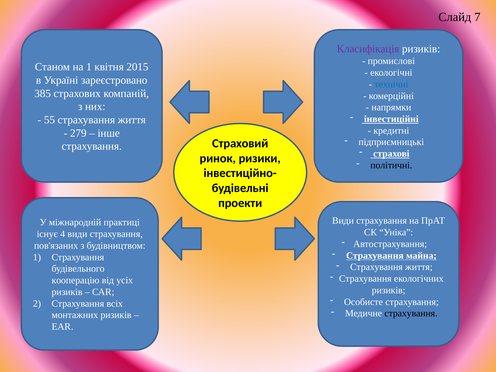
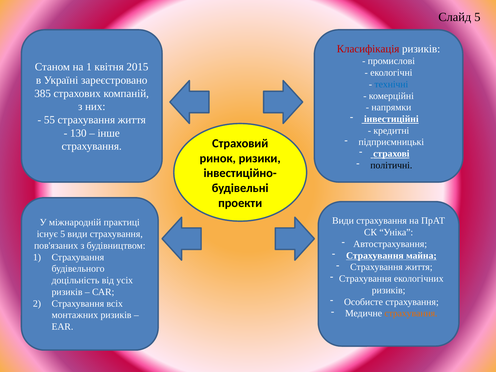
Слайд 7: 7 -> 5 (477, 17)
Класифікація colour: purple -> red (368, 49)
279: 279 -> 130 (78, 133)
існує 4: 4 -> 5 (63, 234)
кооперацію: кооперацію -> доцільність (75, 280)
страхування colour: black -> orange (411, 313)
